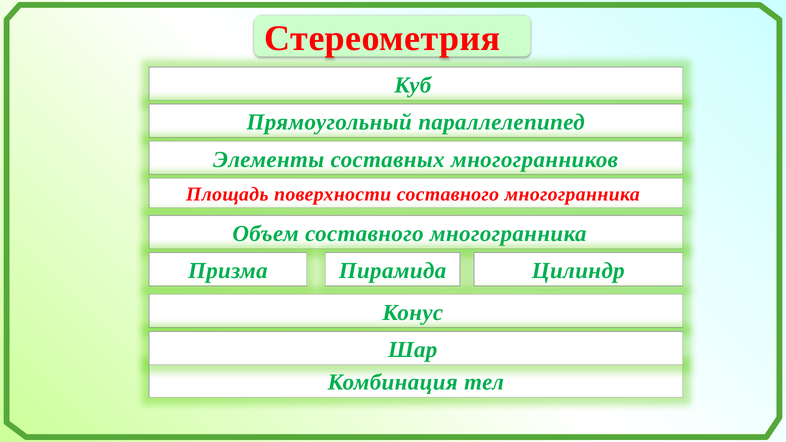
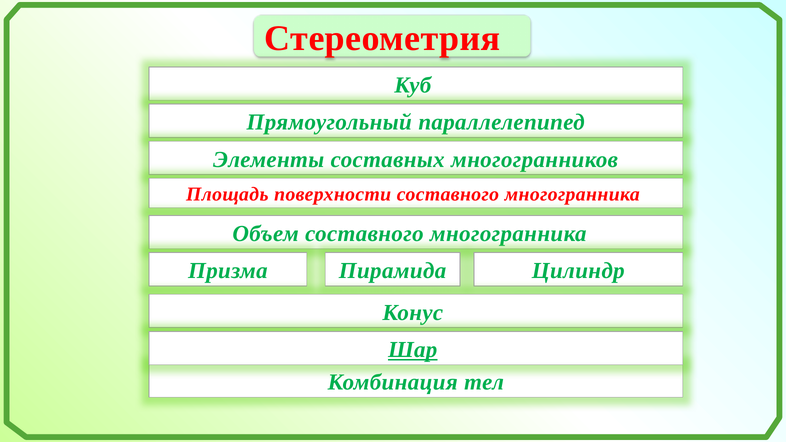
Шар underline: none -> present (413, 350)
